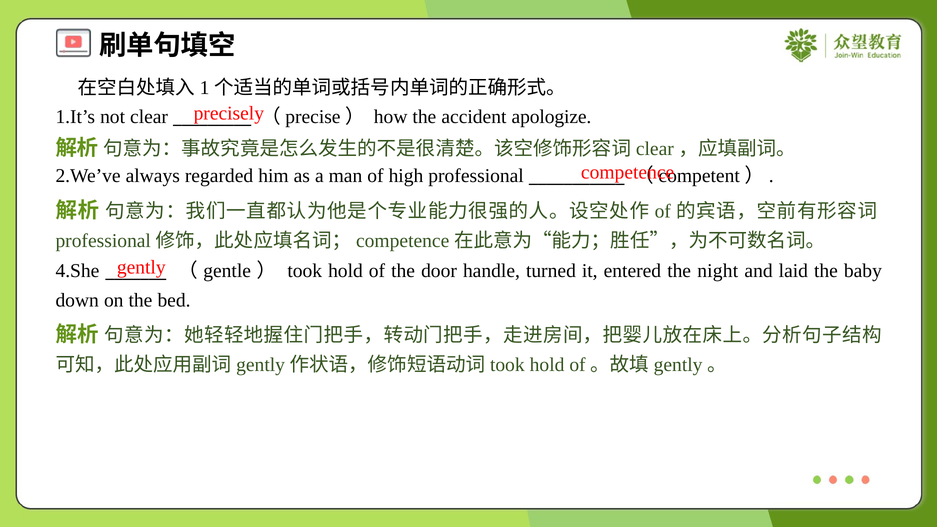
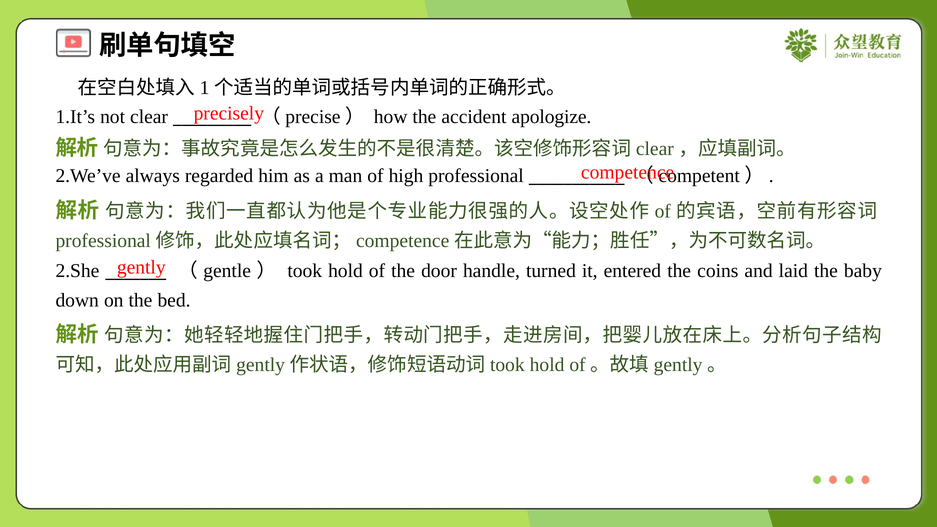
4.She: 4.She -> 2.She (77, 271)
night: night -> coins (718, 271)
